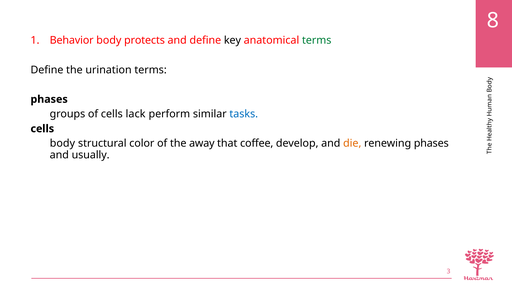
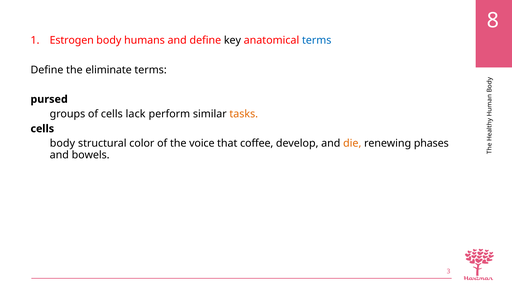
Behavior: Behavior -> Estrogen (72, 40)
protects: protects -> humans (144, 40)
terms colour: green -> blue (317, 40)
urination: urination -> eliminate (109, 70)
phases: phases -> pursed (49, 99)
tasks colour: blue -> orange (244, 114)
away: away -> voice (202, 143)
usually: usually -> bowels (91, 155)
